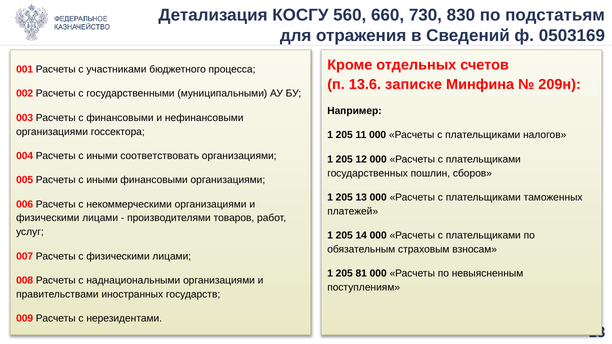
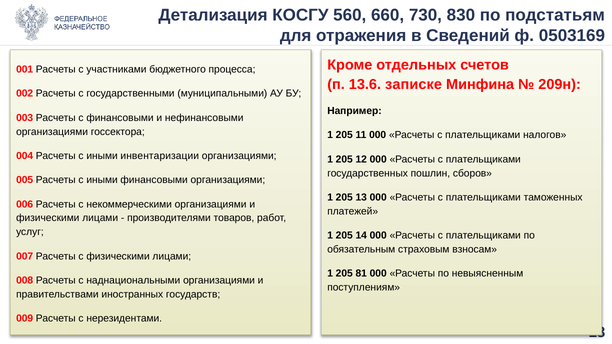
соответствовать: соответствовать -> инвентаризации (160, 156)
